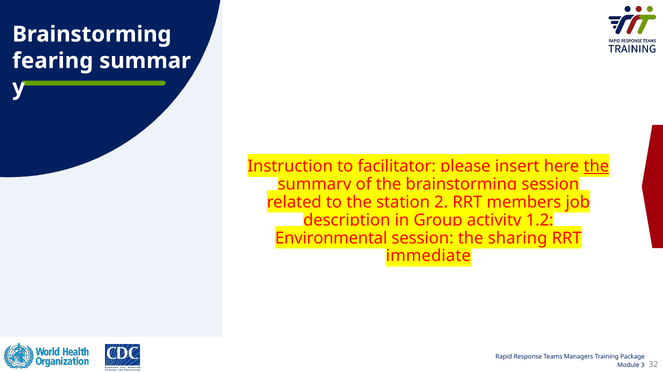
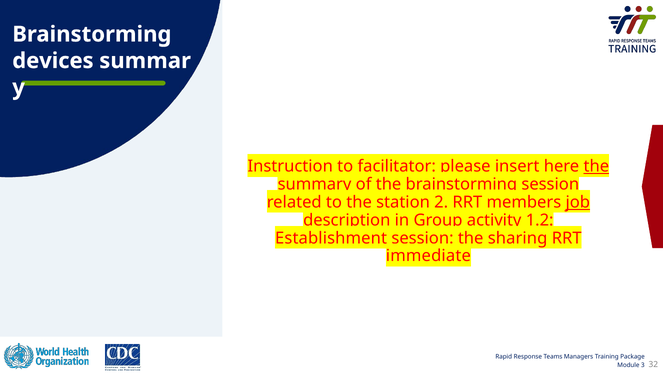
fearing: fearing -> devices (53, 61)
job underline: none -> present (578, 202)
Environmental: Environmental -> Establishment (331, 238)
